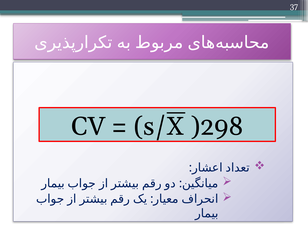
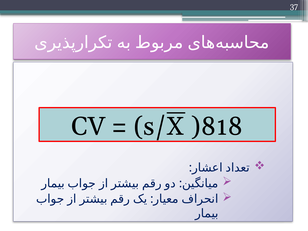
)298: )298 -> )818 (217, 126)
